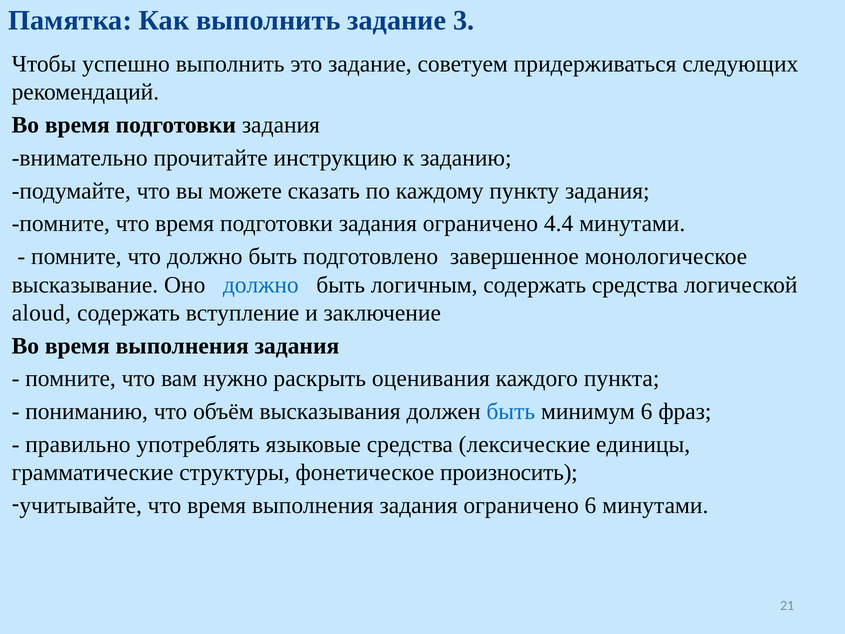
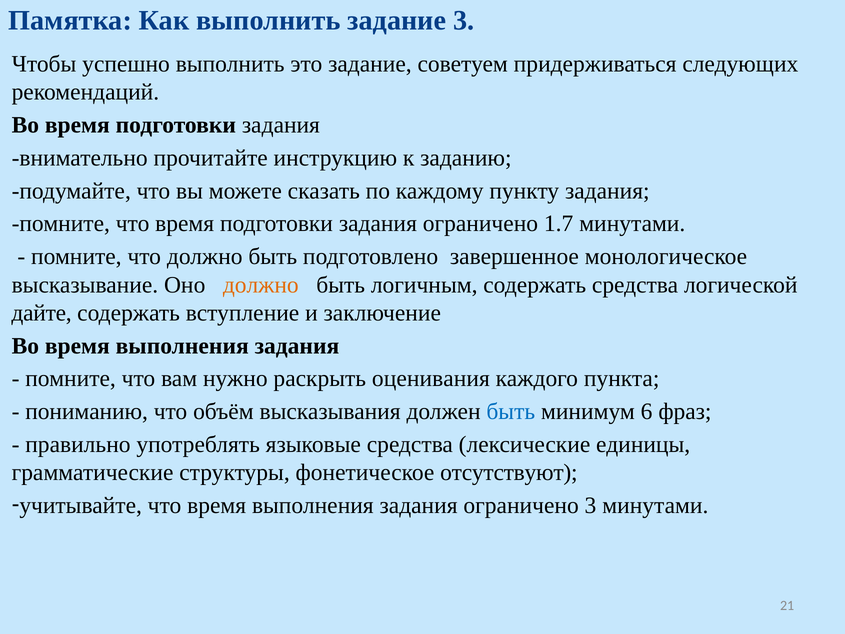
4.4: 4.4 -> 1.7 (559, 224)
должно colour: blue -> orange (261, 285)
aloud: aloud -> дайте (42, 313)
произносить: произносить -> отсутствуют (509, 473)
ограничено 6: 6 -> 3 (590, 505)
